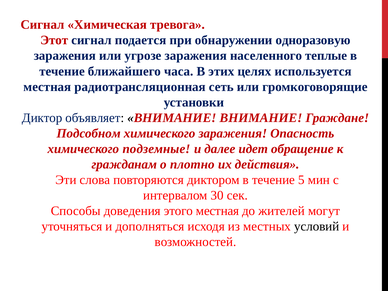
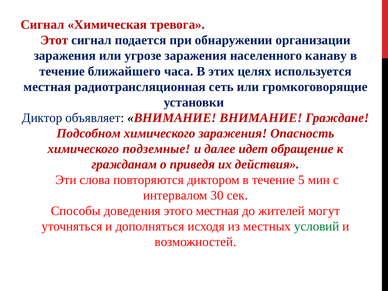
одноразовую: одноразовую -> организации (313, 40)
теплые: теплые -> канаву (326, 56)
плотно: плотно -> приведя (192, 164)
условий colour: black -> green (317, 226)
